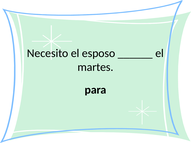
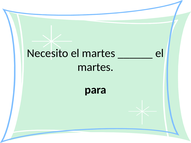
Necesito el esposo: esposo -> martes (99, 53)
